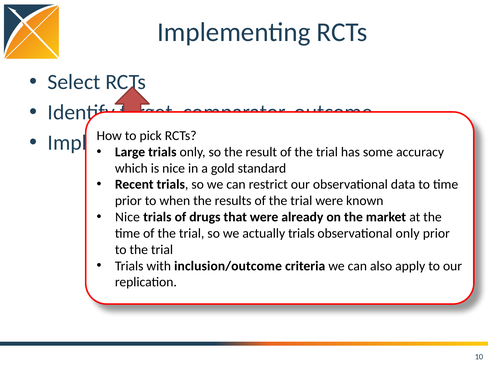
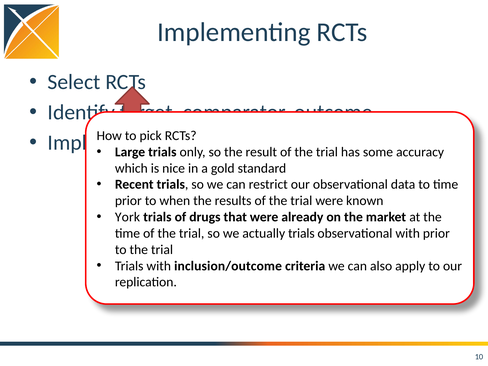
Nice: Nice -> York (128, 217)
observational only: only -> with (408, 233)
